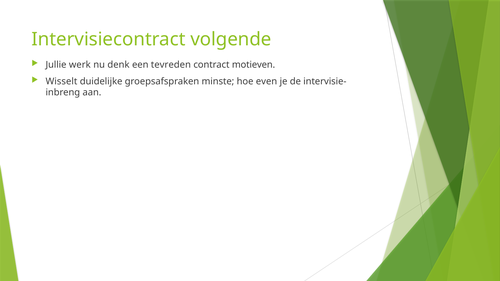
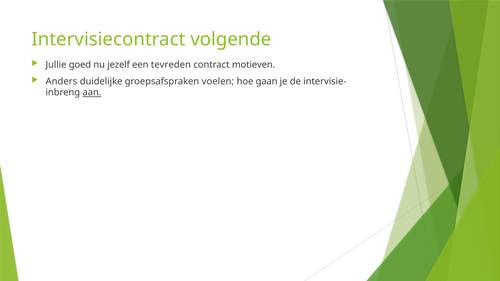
werk: werk -> goed (80, 65)
denk: denk -> jezelf (119, 65)
Wisselt: Wisselt -> Anders (61, 81)
minste: minste -> voelen (218, 81)
even: even -> gaan (267, 81)
aan underline: none -> present (92, 93)
